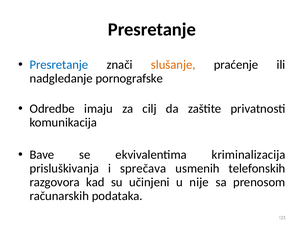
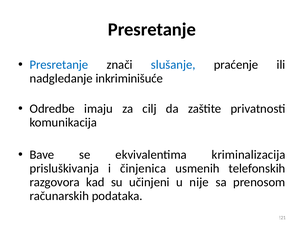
slušanje colour: orange -> blue (173, 65)
pornografske: pornografske -> inkriminišuće (129, 78)
sprečava: sprečava -> činjenica (143, 168)
